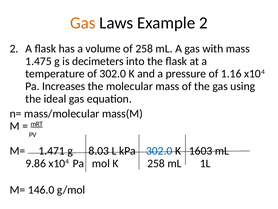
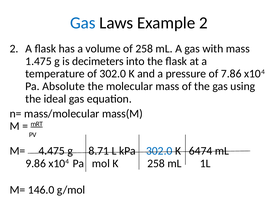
Gas colour: orange -> blue (83, 23)
1.16: 1.16 -> 7.86 (231, 74)
Increases: Increases -> Absolute (64, 86)
1.471: 1.471 -> 4.475 (52, 150)
8.03: 8.03 -> 8.71 (99, 150)
1603: 1603 -> 6474 (201, 150)
